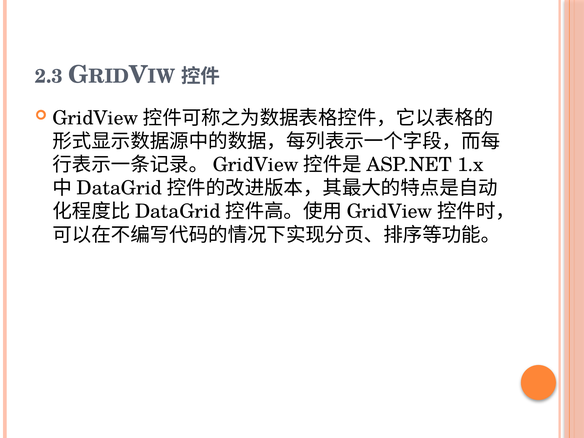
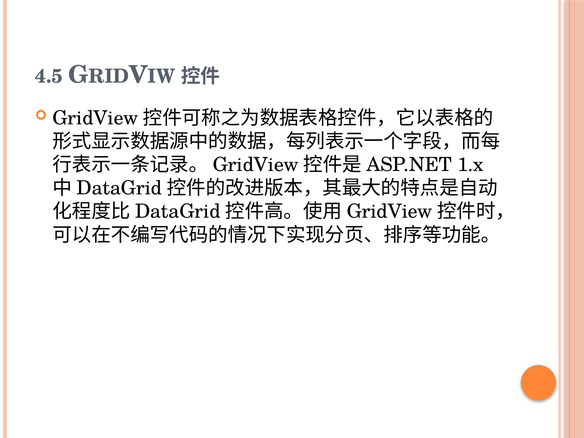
2.3: 2.3 -> 4.5 (49, 76)
